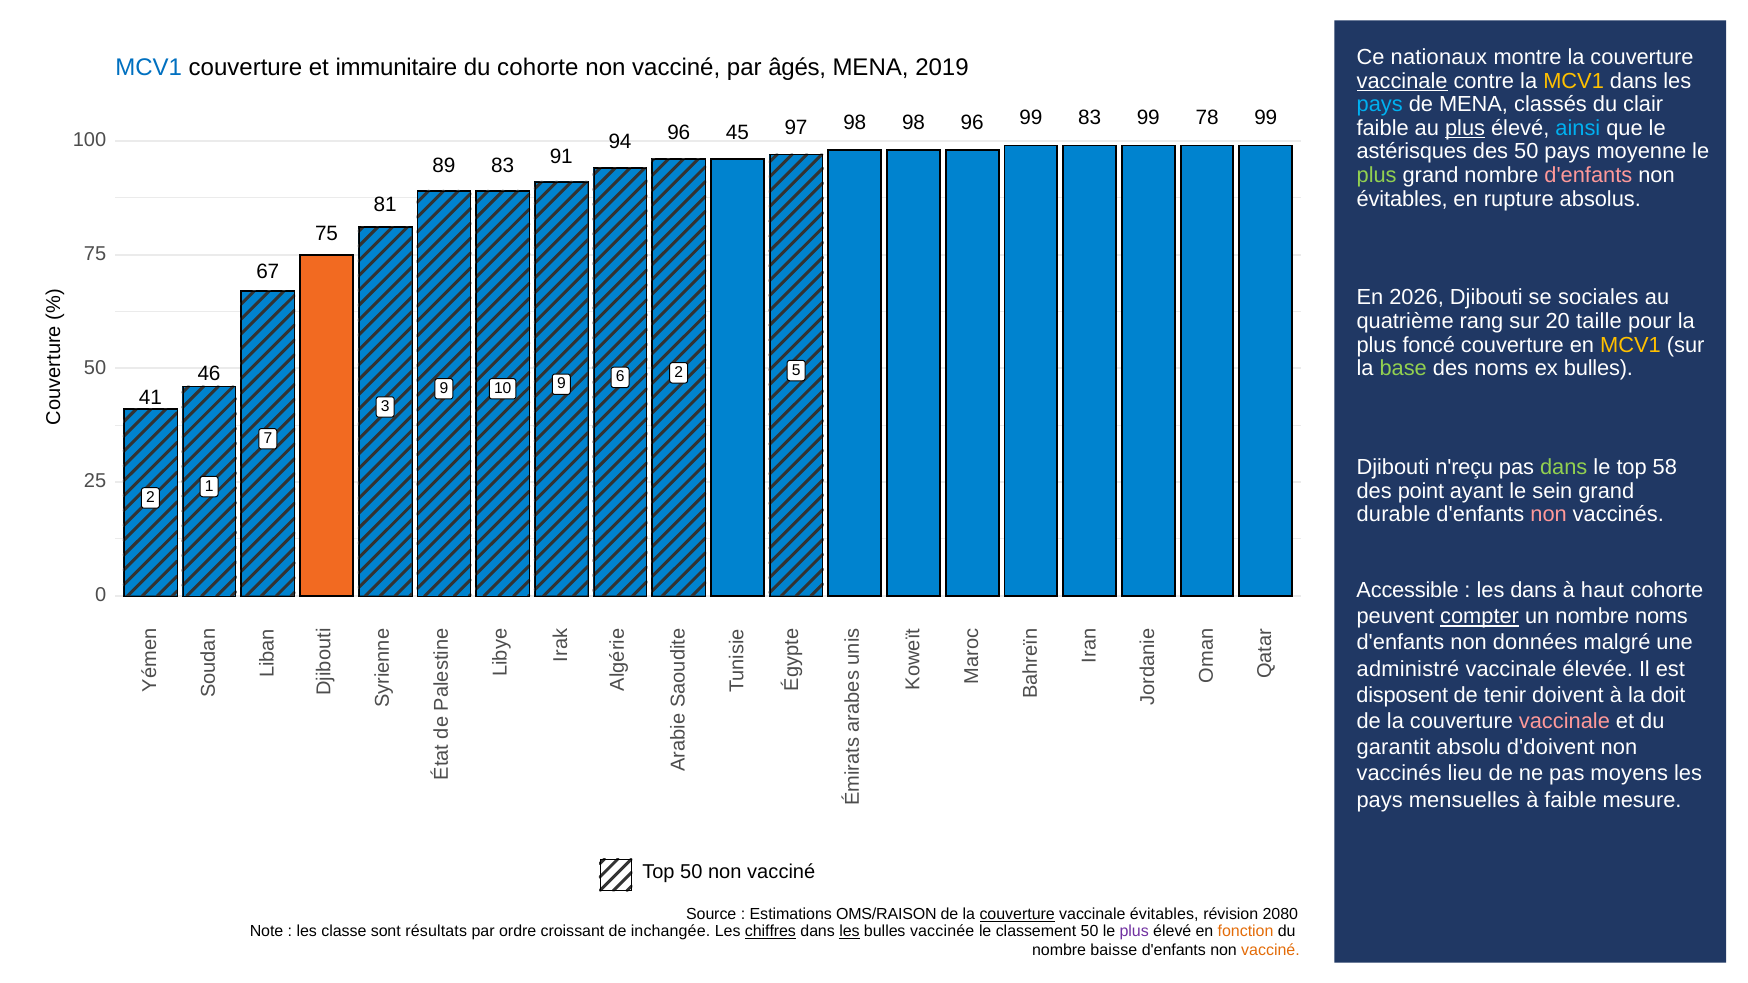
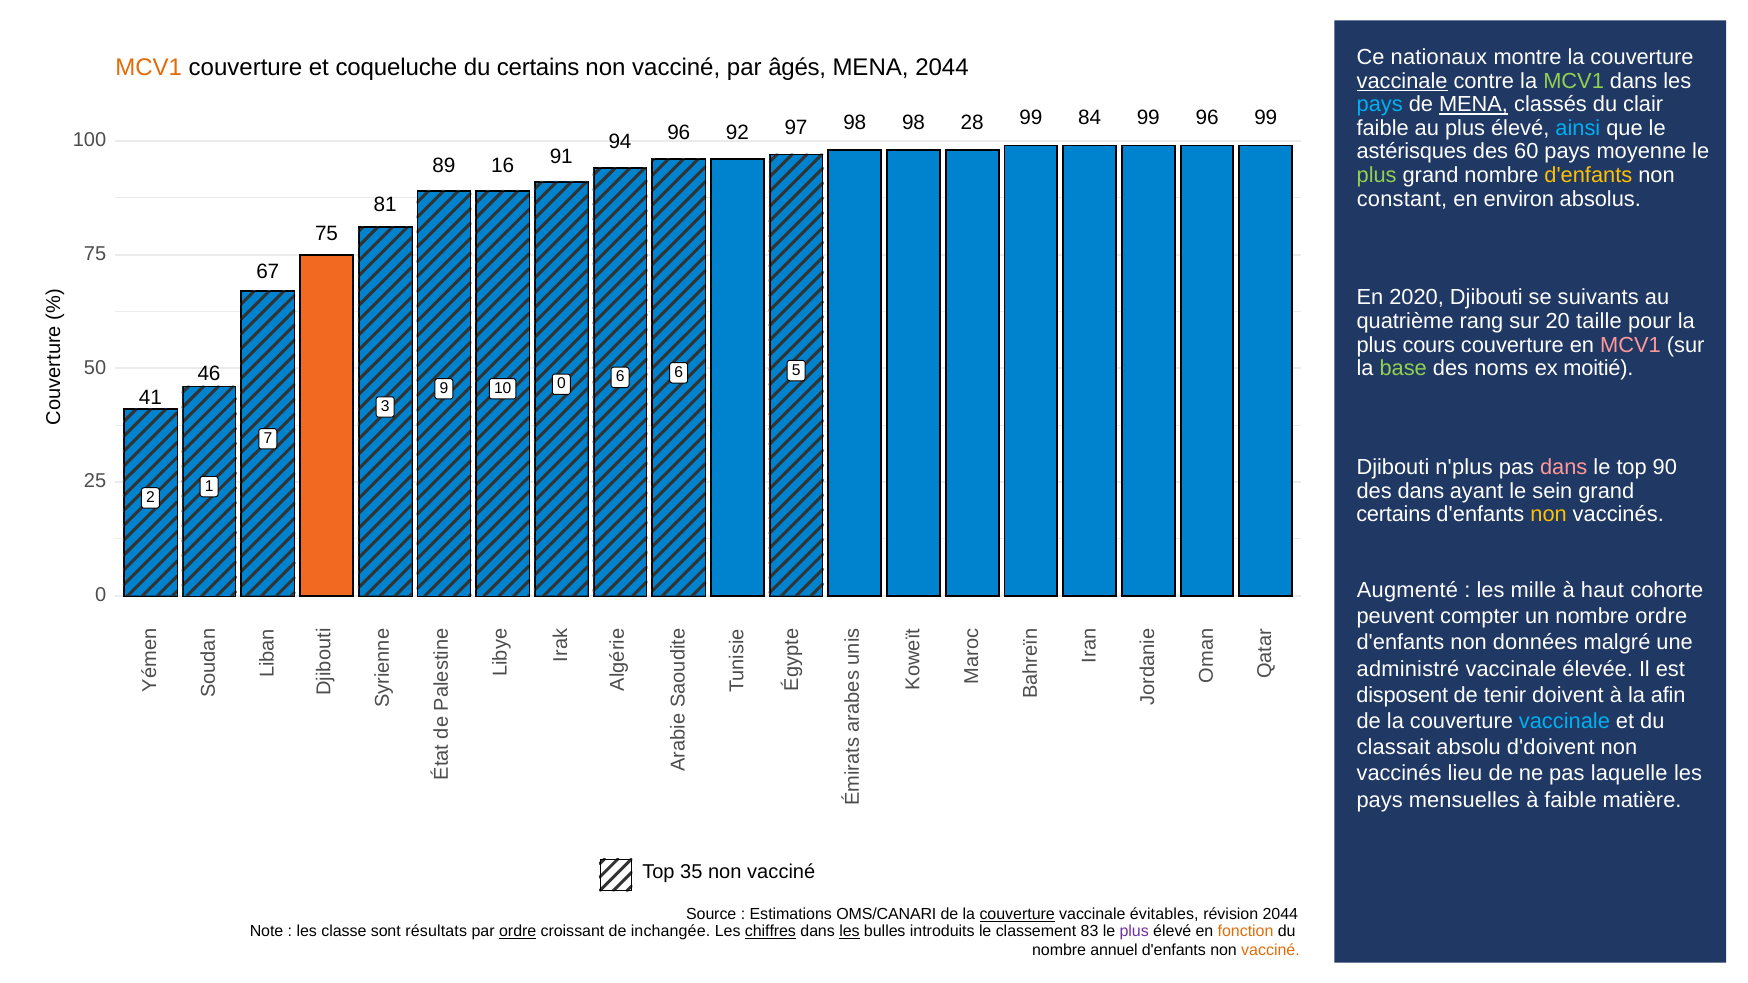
MCV1 colour: blue -> orange (149, 68)
immunitaire: immunitaire -> coqueluche (396, 68)
du cohorte: cohorte -> certains (538, 68)
MENA 2019: 2019 -> 2044 (942, 68)
MCV1 colour: yellow -> light green (1574, 81)
MENA underline: none -> present (1474, 105)
98 83: 83 -> 84 (1090, 118)
99 78: 78 -> 96 (1207, 118)
plus underline: present -> none (1465, 128)
45: 45 -> 92 (737, 132)
97 96: 96 -> 28 (972, 123)
des 50: 50 -> 60 (1526, 152)
89 83: 83 -> 16 (503, 166)
d'enfants colour: pink -> yellow (1588, 175)
évitables: évitables -> constant (1402, 199)
rupture: rupture -> environ (1519, 199)
2026: 2026 -> 2020 (1417, 298)
sociales: sociales -> suivants (1598, 298)
foncé: foncé -> cours (1429, 345)
MCV1 colour: yellow -> pink (1631, 345)
ex bulles: bulles -> moitié (1598, 369)
10 9: 9 -> 0 (561, 384)
6 2: 2 -> 6 (679, 372)
n'reçu: n'reçu -> n'plus (1464, 467)
dans colour: light green -> pink (1564, 467)
58: 58 -> 90 (1665, 467)
des point: point -> dans (1421, 491)
durable: durable -> certains (1394, 515)
non colour: pink -> yellow (1549, 515)
Accessible: Accessible -> Augmenté (1407, 590)
les dans: dans -> mille (1533, 590)
compter underline: present -> none (1480, 617)
nombre noms: noms -> ordre (1661, 617)
doit: doit -> afin (1668, 695)
vaccinale colour: pink -> light blue (1564, 722)
garantit: garantit -> classait (1394, 748)
moyens: moyens -> laquelle (1629, 774)
mesure: mesure -> matière (1642, 800)
Top 50: 50 -> 35 (691, 872)
OMS/RAISON: OMS/RAISON -> OMS/CANARI (886, 915)
révision 2080: 2080 -> 2044 (1280, 915)
ordre underline: none -> present (518, 932)
vaccinée: vaccinée -> introduits (942, 932)
classement 50: 50 -> 83 (1090, 932)
baisse: baisse -> annuel (1114, 950)
